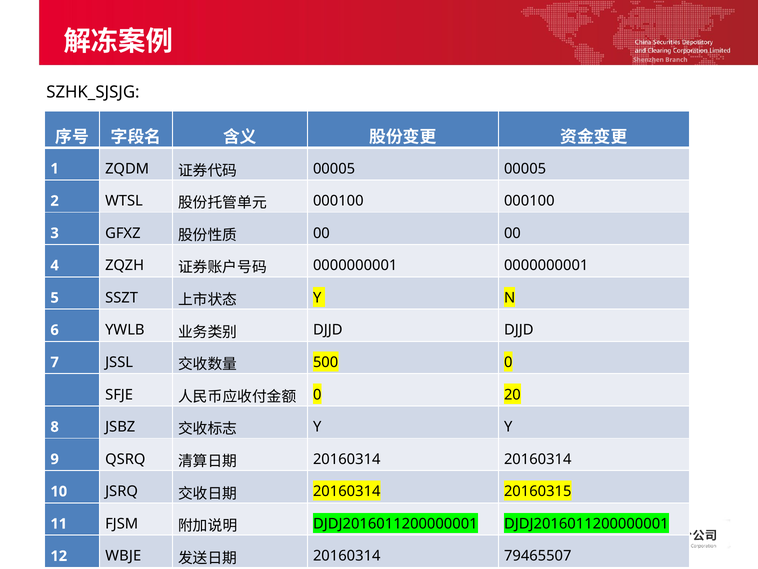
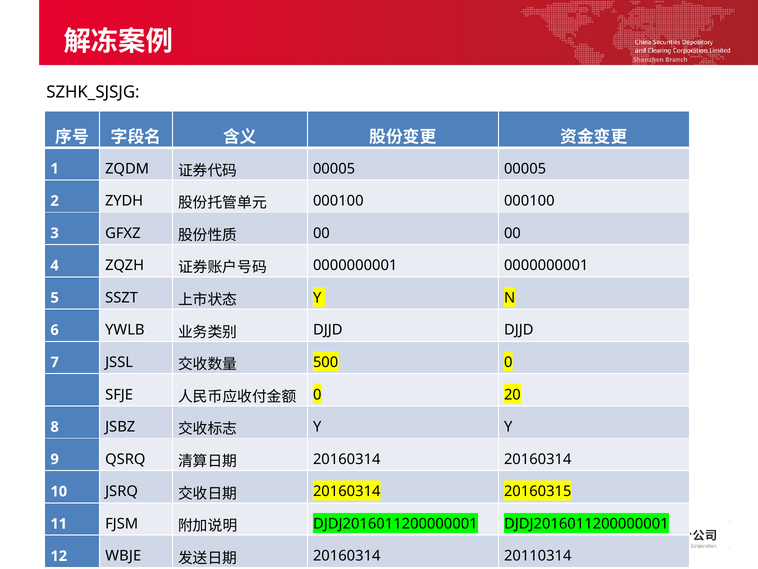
WTSL: WTSL -> ZYDH (124, 201)
79465507: 79465507 -> 20110314 (538, 556)
